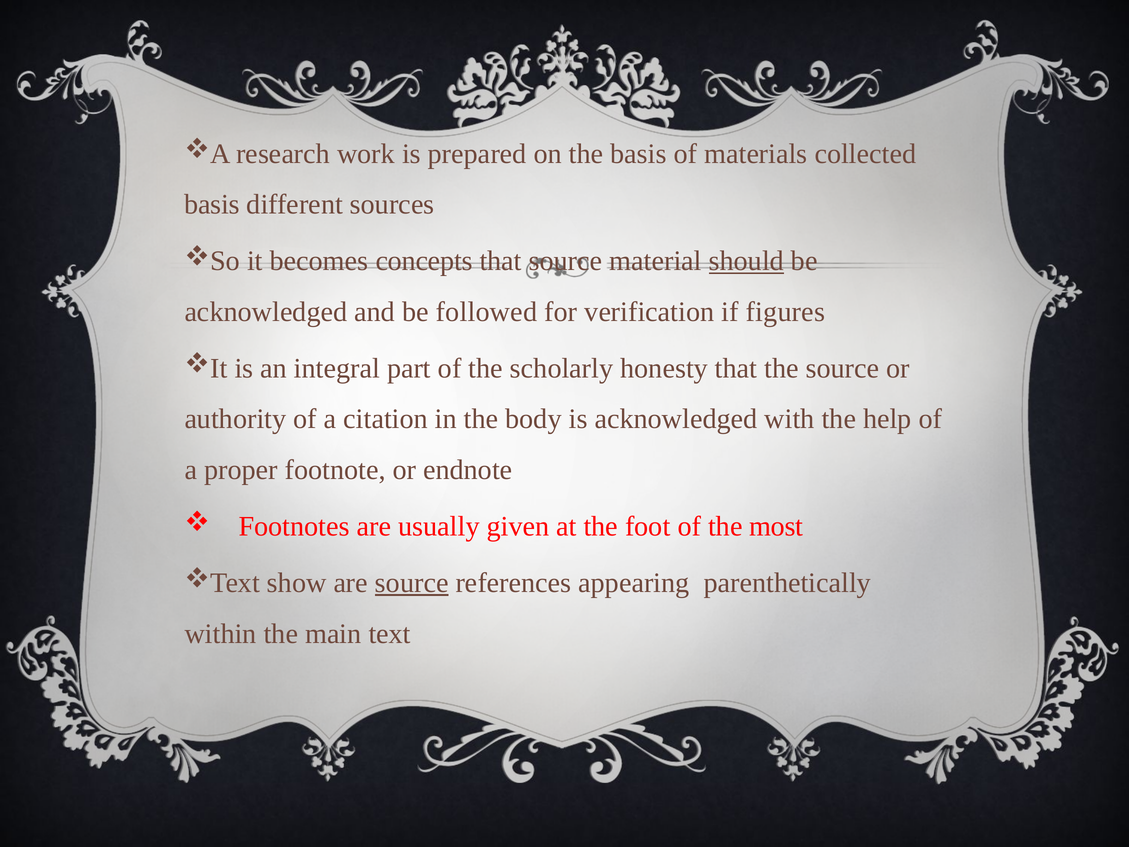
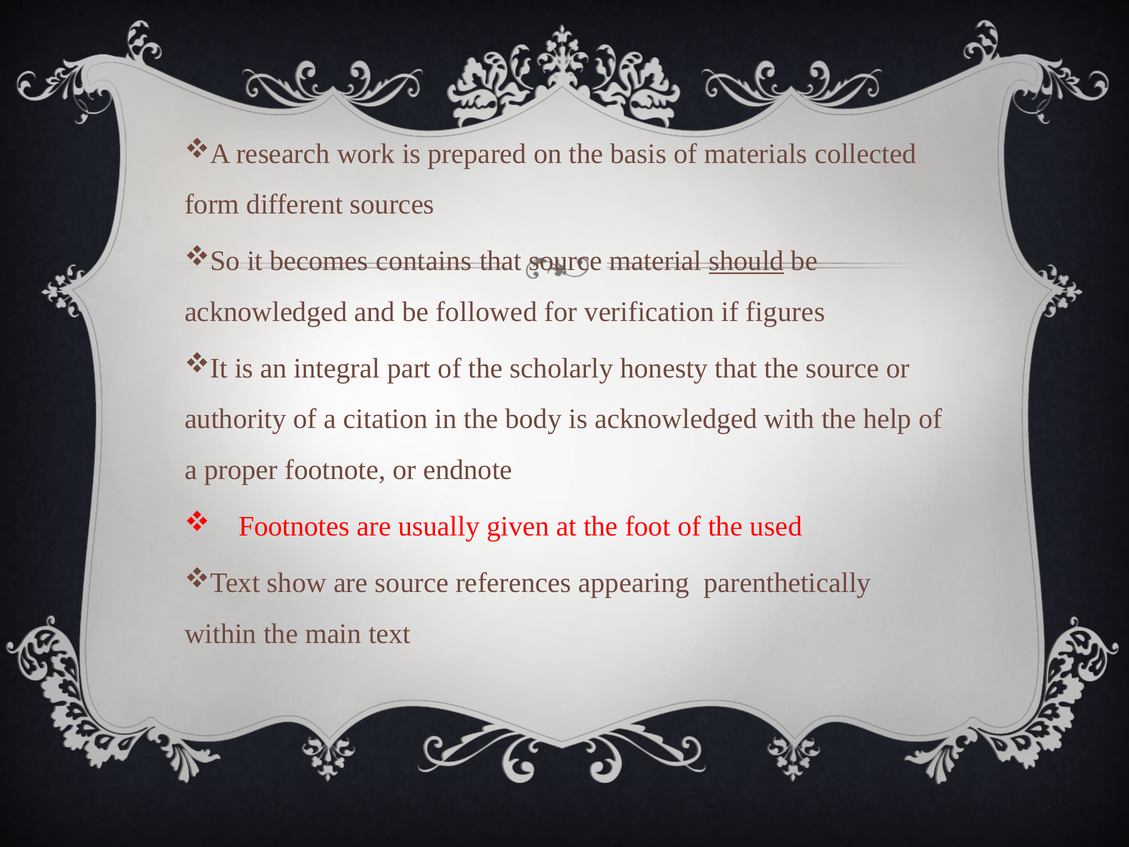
basis: basis -> form (212, 204)
concepts: concepts -> contains (424, 261)
most: most -> used (776, 526)
source underline: present -> none (412, 583)
